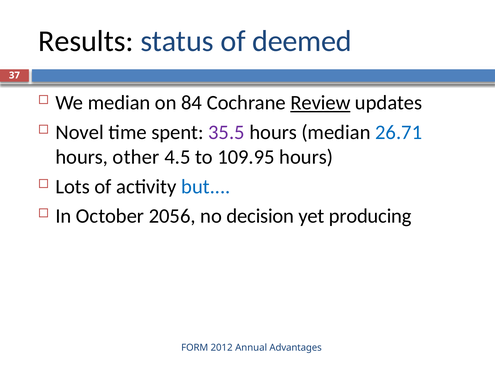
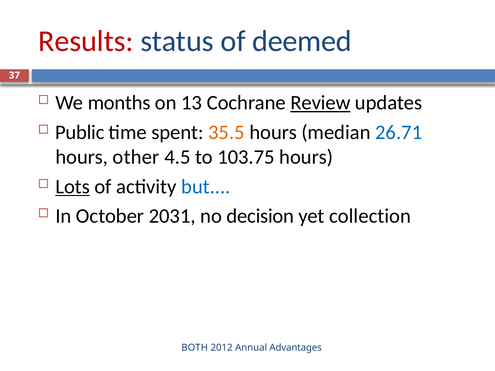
Results colour: black -> red (86, 41)
We median: median -> months (119, 103)
84: 84 -> 13 (192, 103)
Novel: Novel -> Public (80, 132)
35.5 colour: purple -> orange (226, 132)
109.95: 109.95 -> 103.75 (246, 157)
Lots underline: none -> present (73, 187)
2056: 2056 -> 2031 (172, 216)
producing: producing -> collection (370, 216)
FORM: FORM -> BOTH (195, 348)
